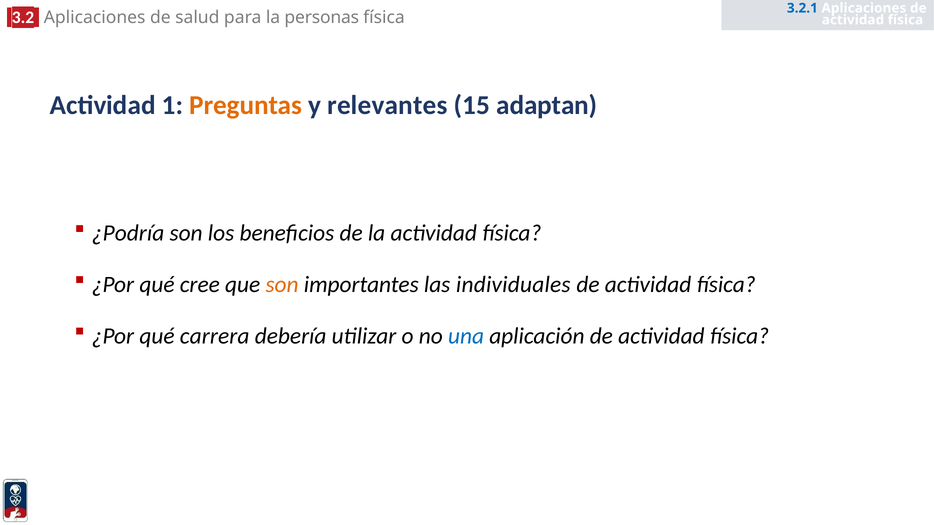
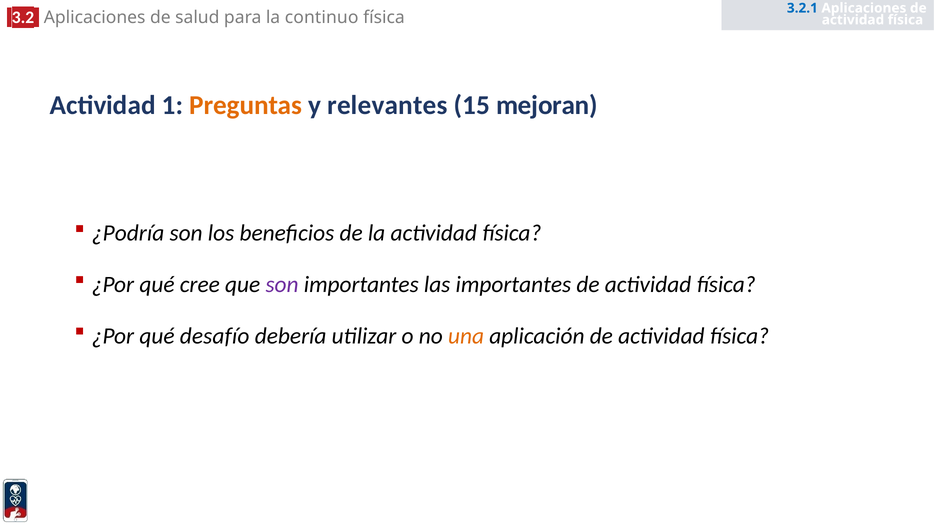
personas: personas -> continuo (322, 17)
adaptan: adaptan -> mejoran (547, 106)
son colour: orange -> purple (282, 285)
las individuales: individuales -> importantes (513, 285)
carrera: carrera -> desafío (215, 336)
una colour: blue -> orange (466, 336)
